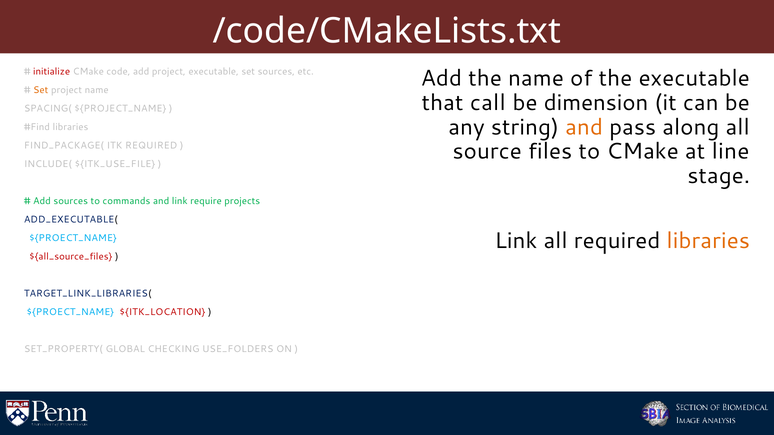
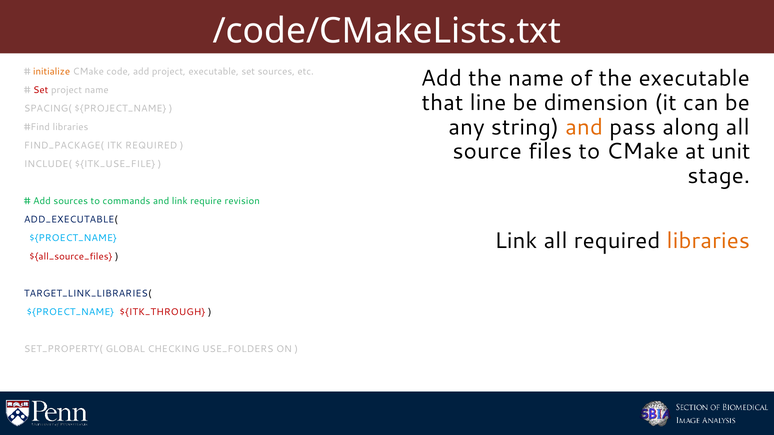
initialize colour: red -> orange (52, 72)
Set colour: orange -> red (41, 90)
call: call -> line (488, 103)
line: line -> unit (731, 152)
projects: projects -> revision (242, 201)
${ITK_LOCATION: ${ITK_LOCATION -> ${ITK_THROUGH (162, 312)
